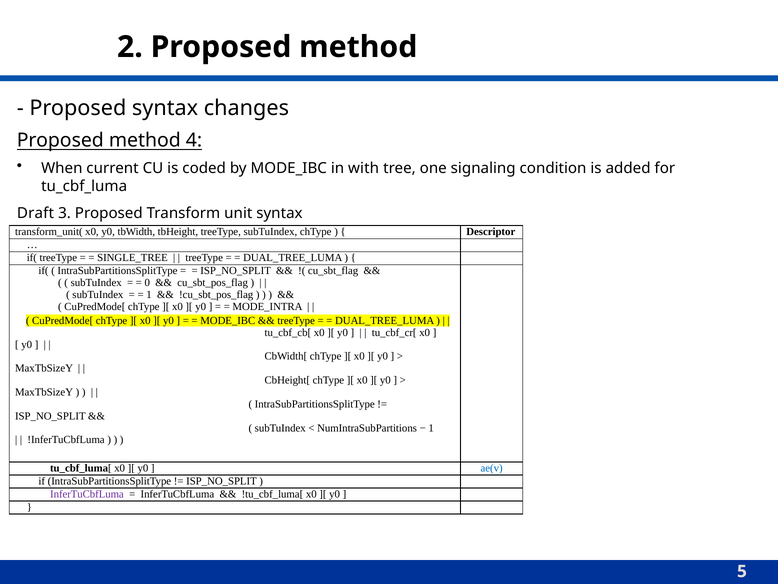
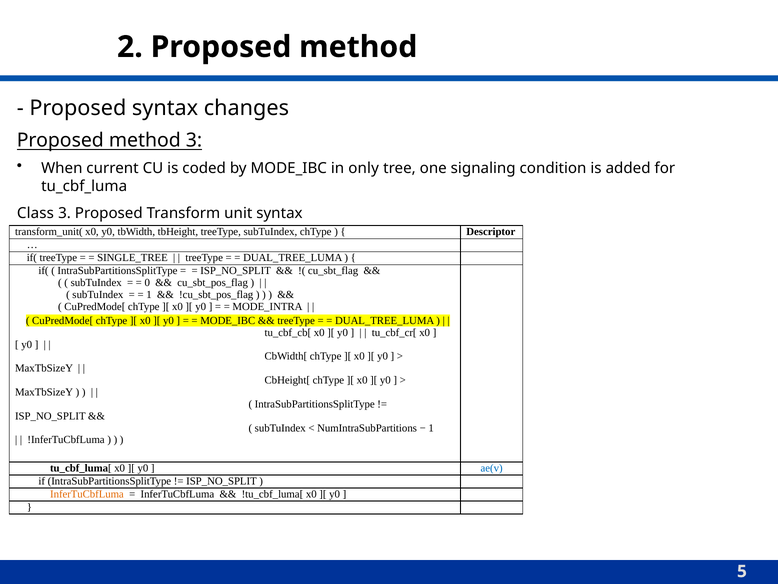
method 4: 4 -> 3 (194, 140)
with: with -> only (364, 168)
Draft: Draft -> Class (35, 213)
InferTuCbfLuma colour: purple -> orange (87, 494)
